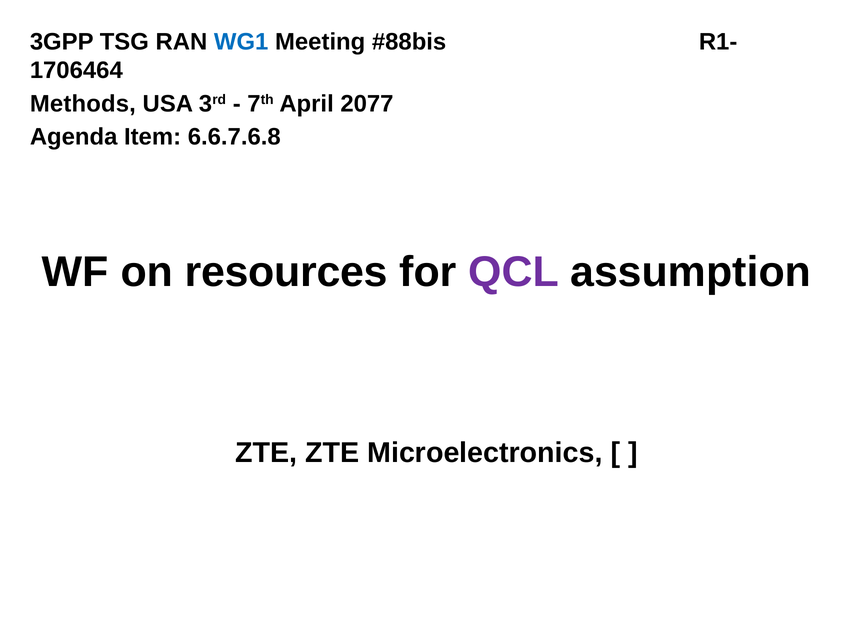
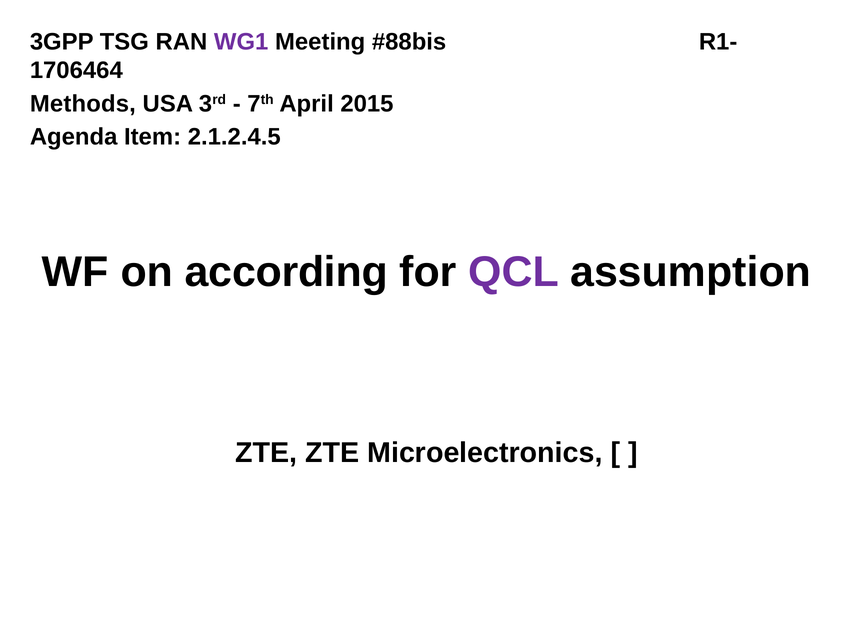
WG1 colour: blue -> purple (241, 42)
2077: 2077 -> 2015 (367, 104)
6.6.7.6.8: 6.6.7.6.8 -> 2.1.2.4.5 (234, 137)
resources: resources -> according (286, 272)
